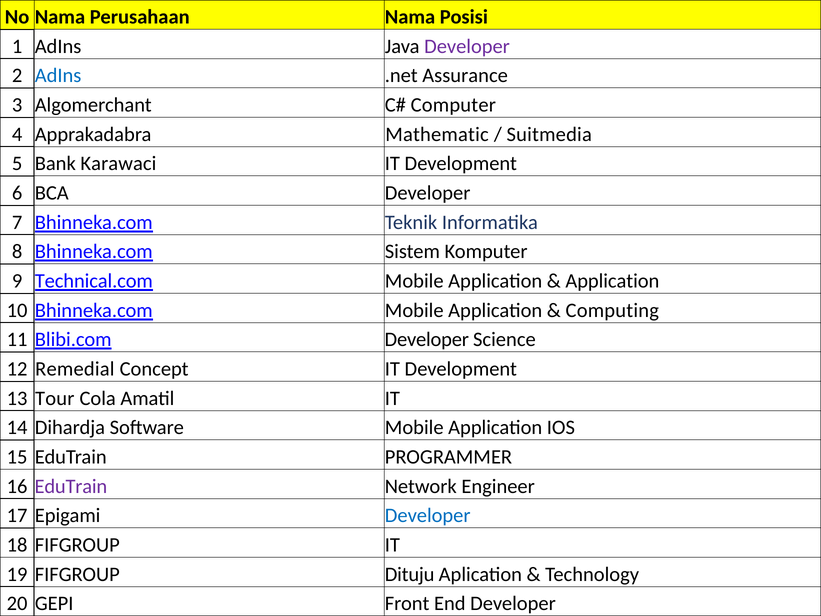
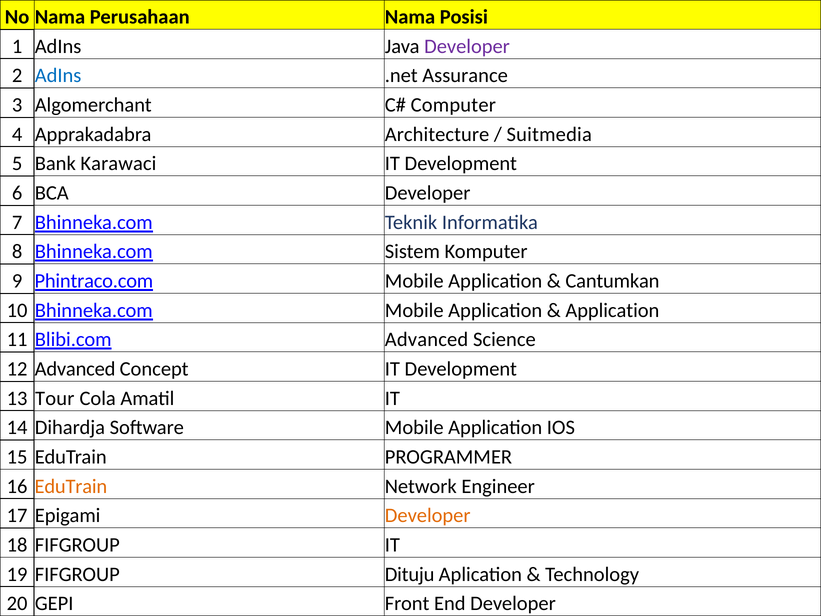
Mathematic: Mathematic -> Architecture (437, 134)
Technical.com: Technical.com -> Phintraco.com (94, 281)
Application: Application -> Cantumkan (612, 281)
Computing: Computing -> Application (612, 310)
Blibi.com Developer: Developer -> Advanced (427, 340)
12 Remedial: Remedial -> Advanced (75, 369)
EduTrain colour: purple -> orange (71, 486)
Developer colour: blue -> orange (428, 515)
